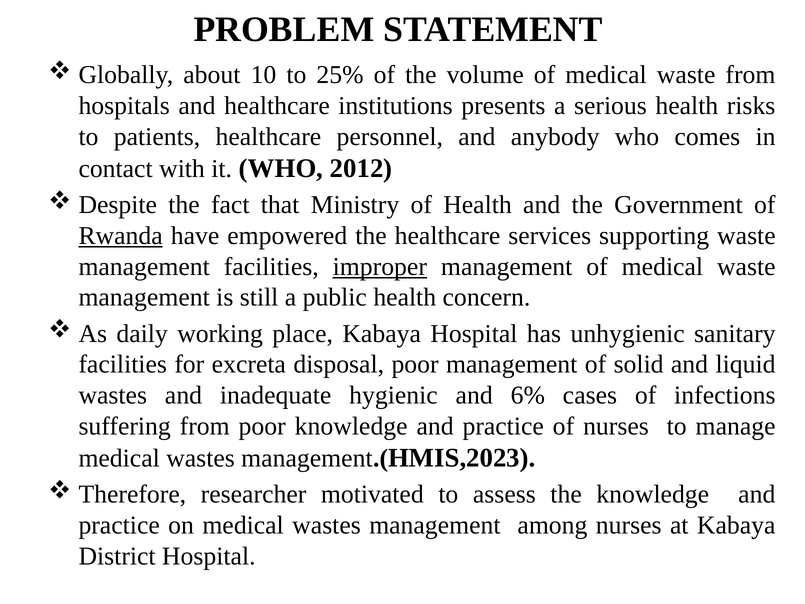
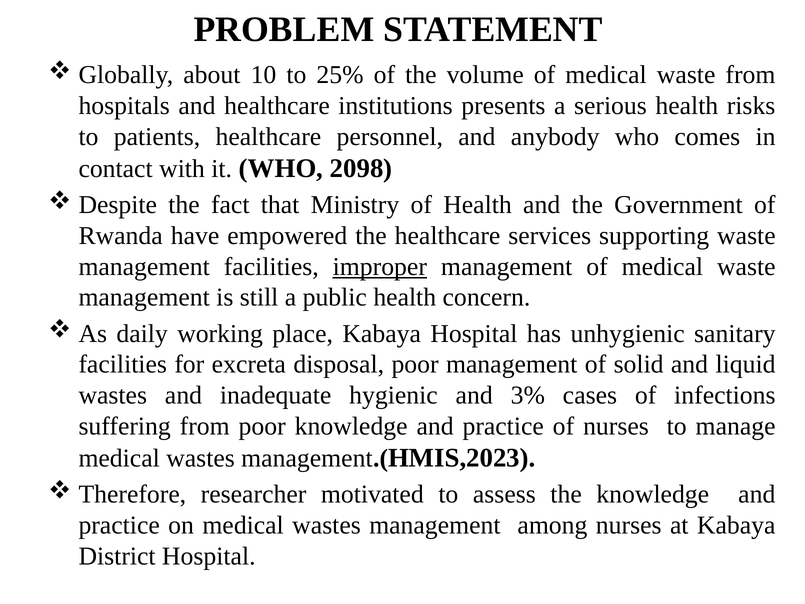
2012: 2012 -> 2098 (361, 168)
Rwanda underline: present -> none (121, 236)
6%: 6% -> 3% (528, 395)
